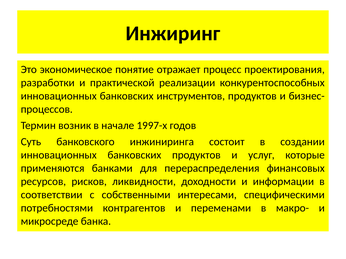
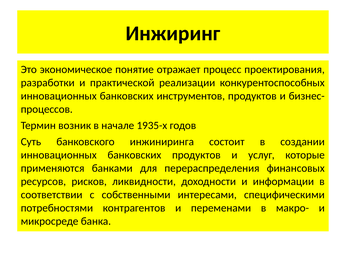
1997-х: 1997-х -> 1935-х (152, 126)
